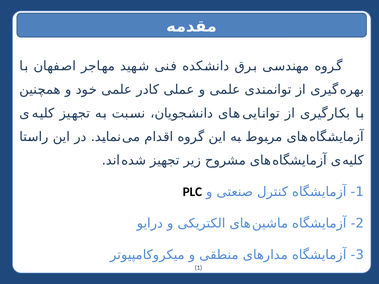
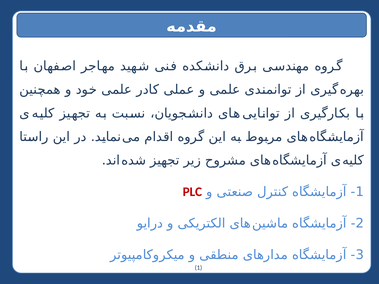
PLC colour: black -> red (192, 192)
